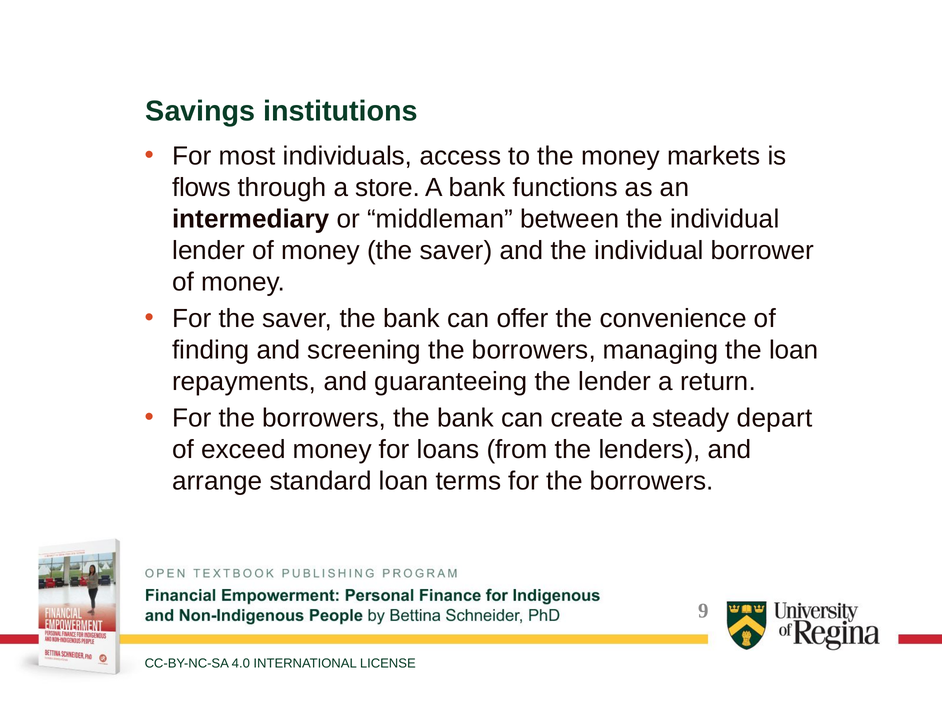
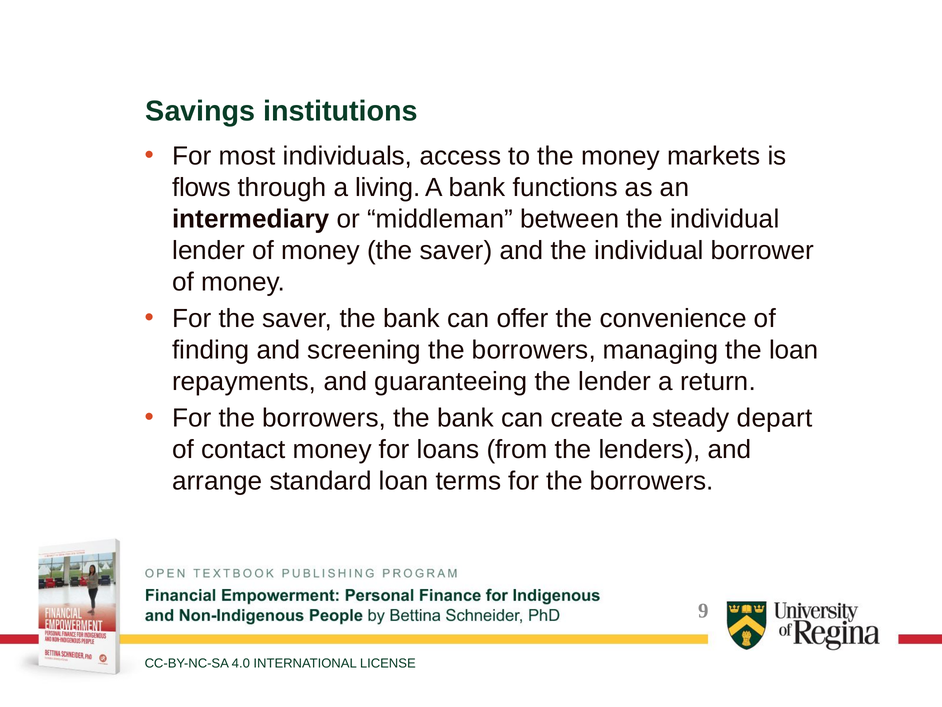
store: store -> living (388, 188)
exceed: exceed -> contact (243, 449)
